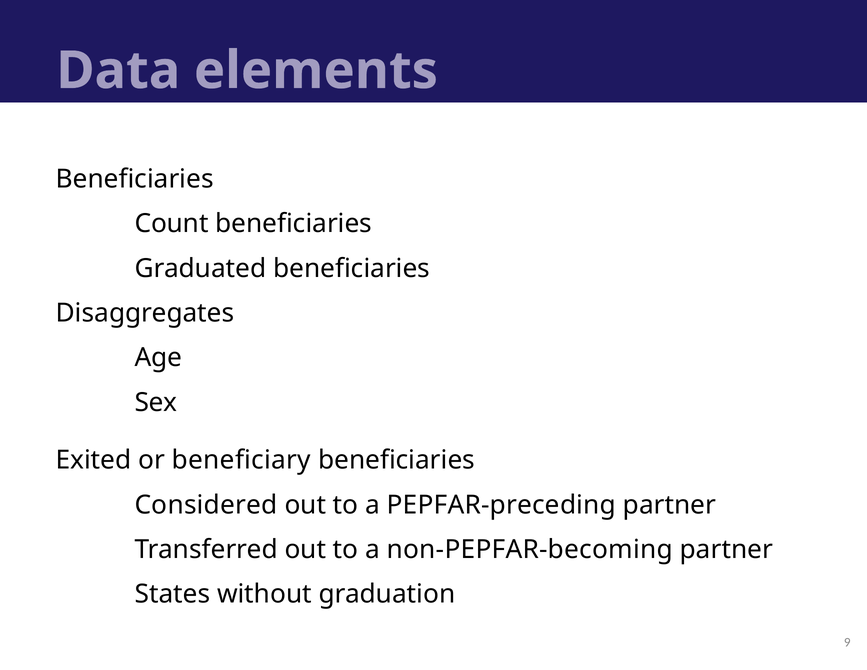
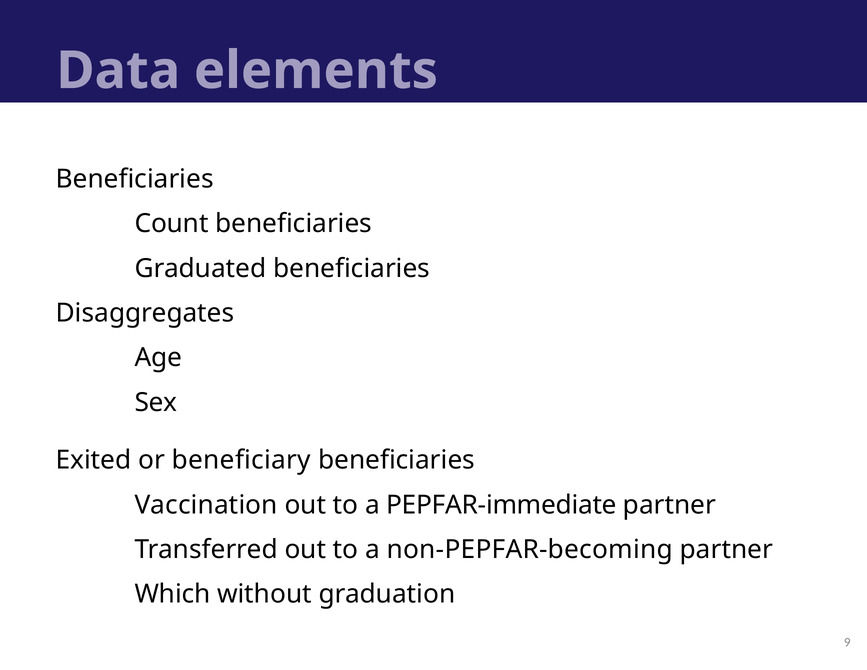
Considered: Considered -> Vaccination (206, 505)
PEPFAR-preceding: PEPFAR-preceding -> PEPFAR-immediate (502, 505)
States: States -> Which (173, 594)
